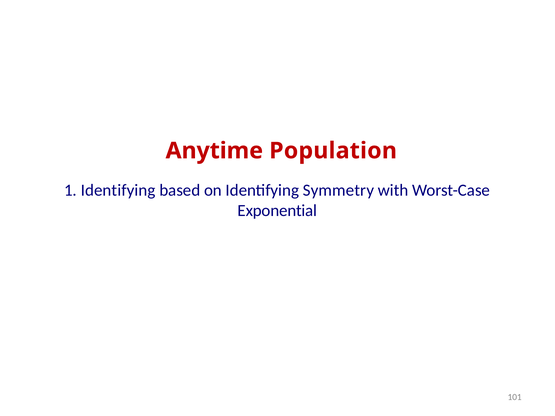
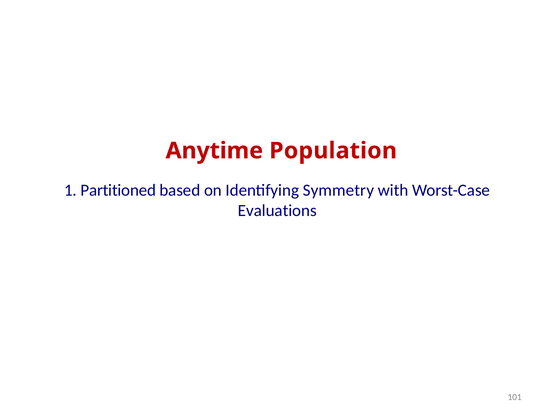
1 Identifying: Identifying -> Partitioned (118, 190)
Exponential: Exponential -> Evaluations (277, 211)
